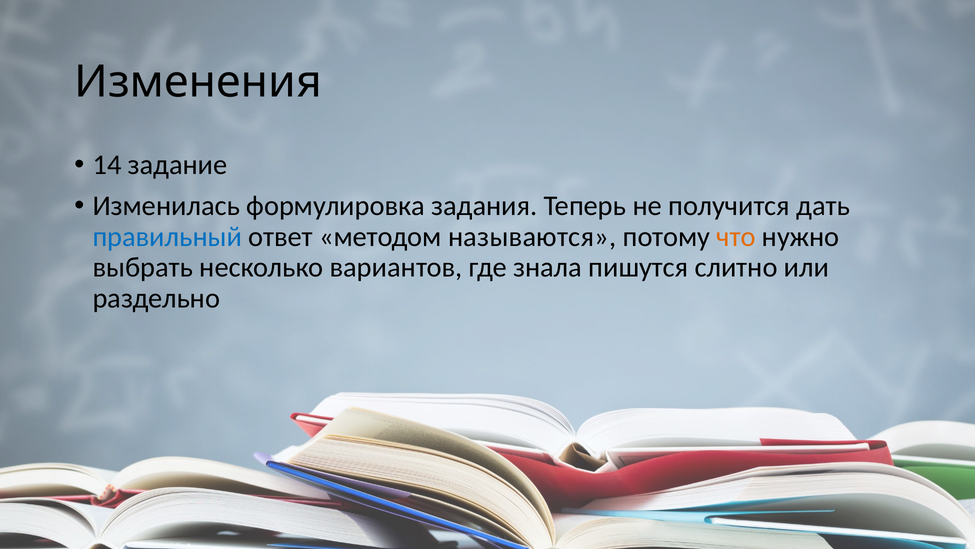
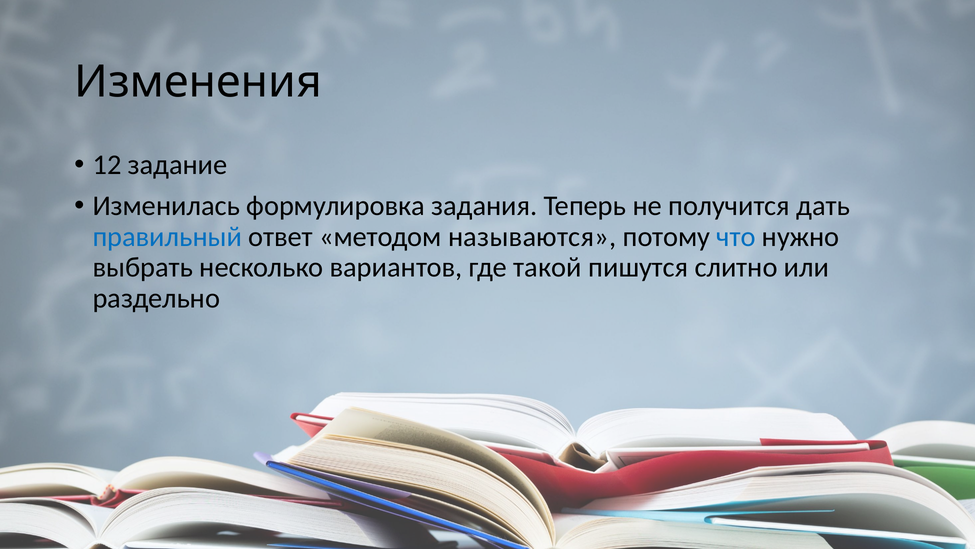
14: 14 -> 12 (107, 165)
что colour: orange -> blue (736, 236)
знала: знала -> такой (548, 267)
